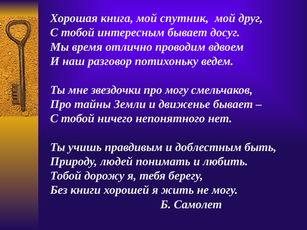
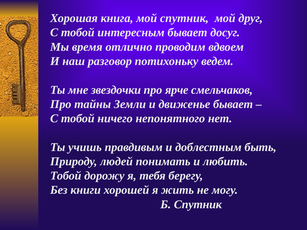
про могу: могу -> ярче (177, 90)
Б Самолет: Самолет -> Спутник (198, 205)
